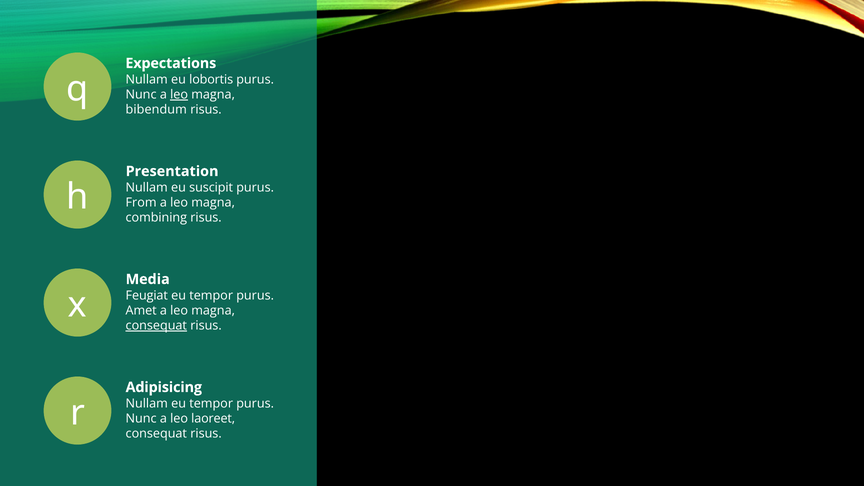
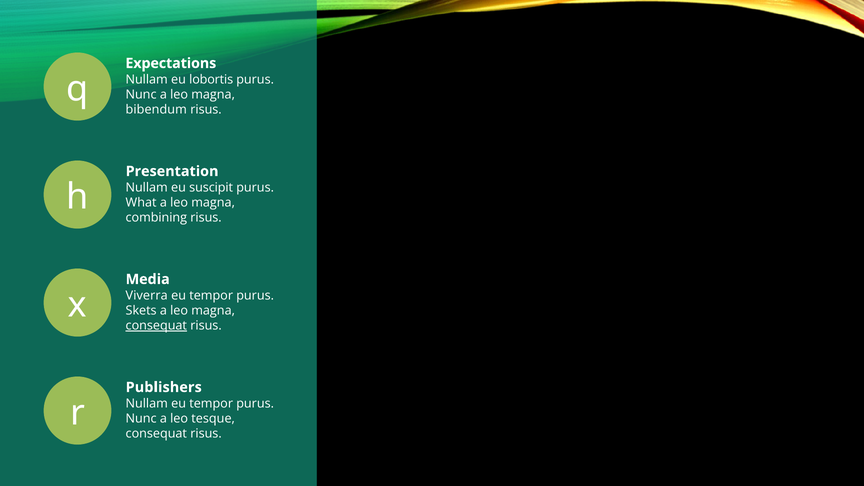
leo underline: present -> none (179, 94)
From: From -> What (141, 202)
Feugiat: Feugiat -> Viverra (147, 295)
Amet: Amet -> Skets (141, 310)
Adipisicing: Adipisicing -> Publishers (164, 387)
laoreet: laoreet -> tesque (213, 418)
